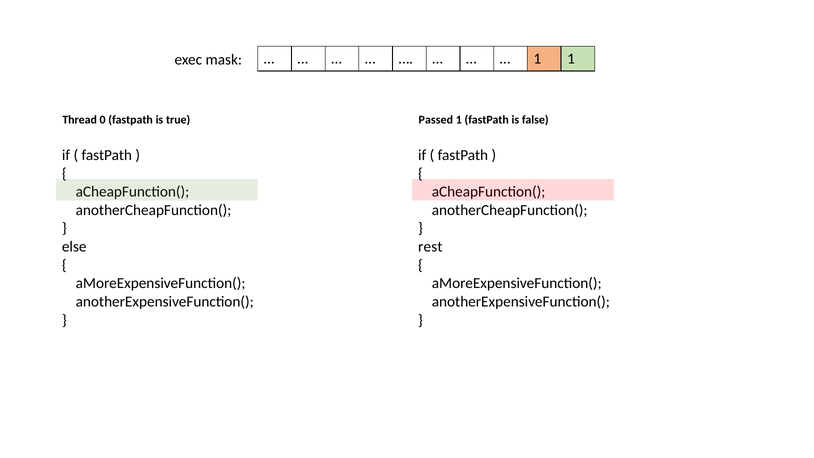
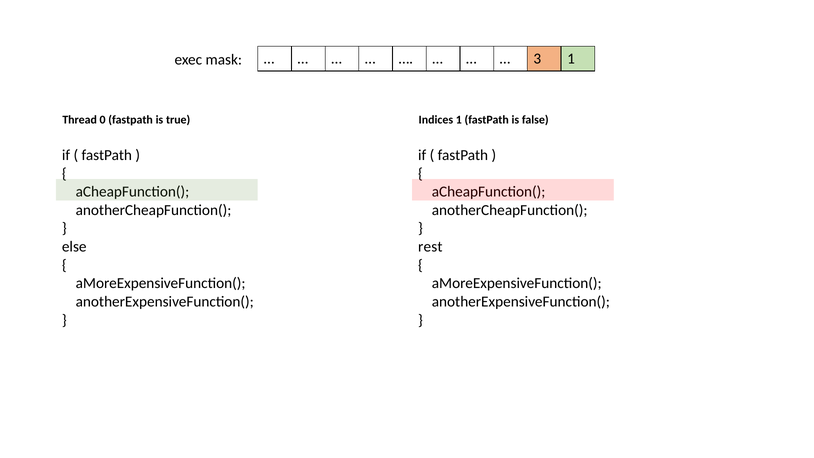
1: 1 -> 3 (537, 59)
Passed: Passed -> Indices (436, 120)
